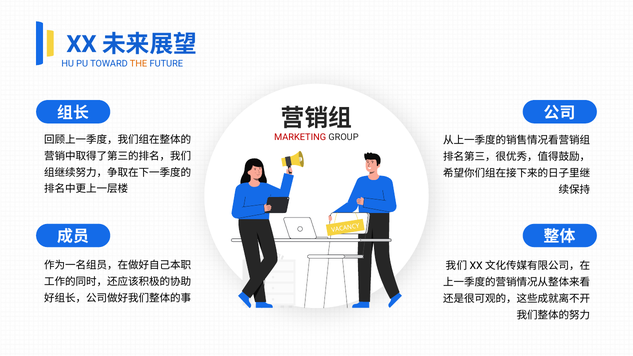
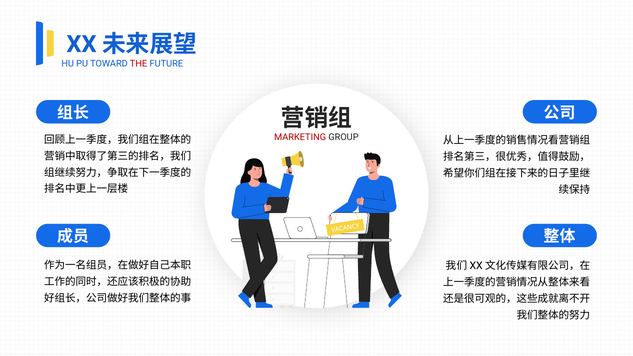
THE colour: orange -> red (139, 64)
